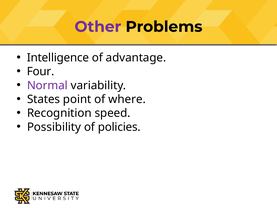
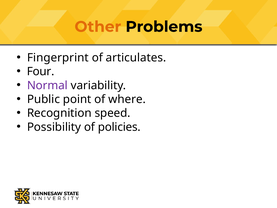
Other colour: purple -> orange (98, 27)
Intelligence: Intelligence -> Fingerprint (58, 58)
advantage: advantage -> articulates (136, 58)
States: States -> Public (43, 99)
